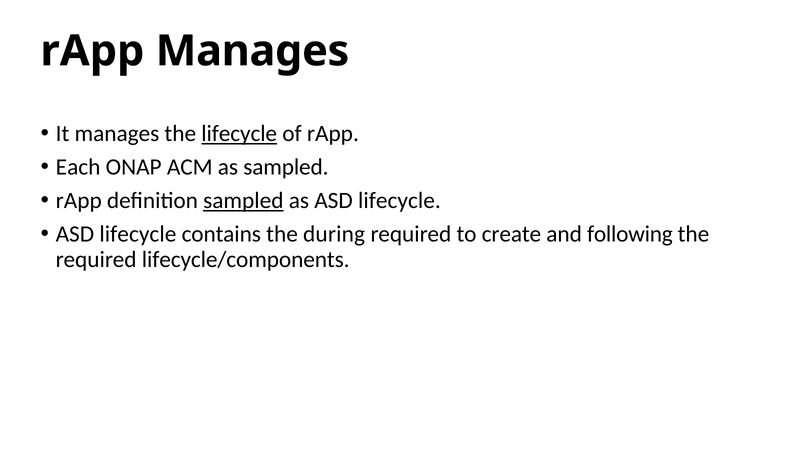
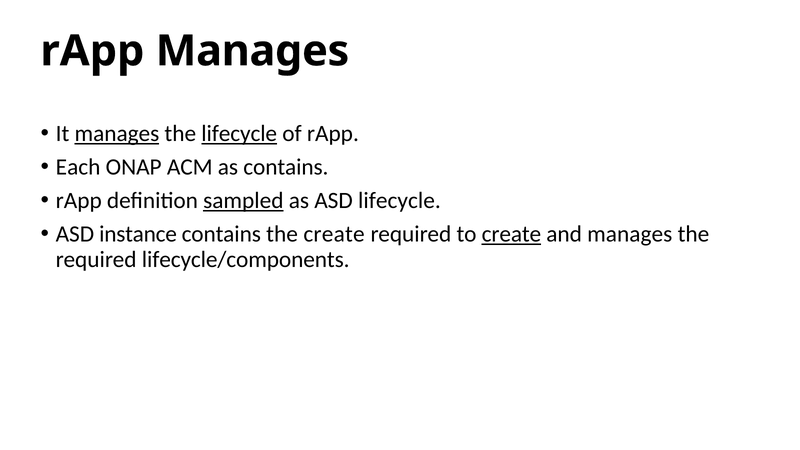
manages underline: none -> present (117, 134)
as sampled: sampled -> contains (286, 167)
lifecycle: lifecycle -> instance (138, 234)
the during: during -> create (334, 234)
create underline: none -> present (511, 234)
and following: following -> manages (630, 234)
